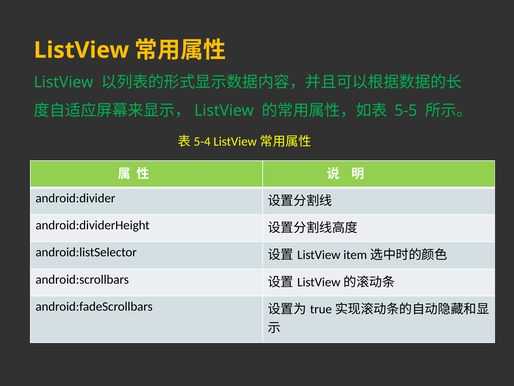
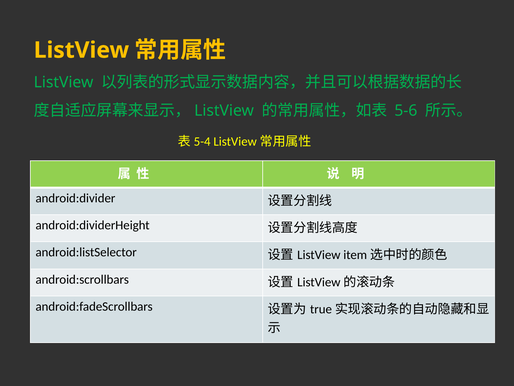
5-5: 5-5 -> 5-6 (406, 110)
